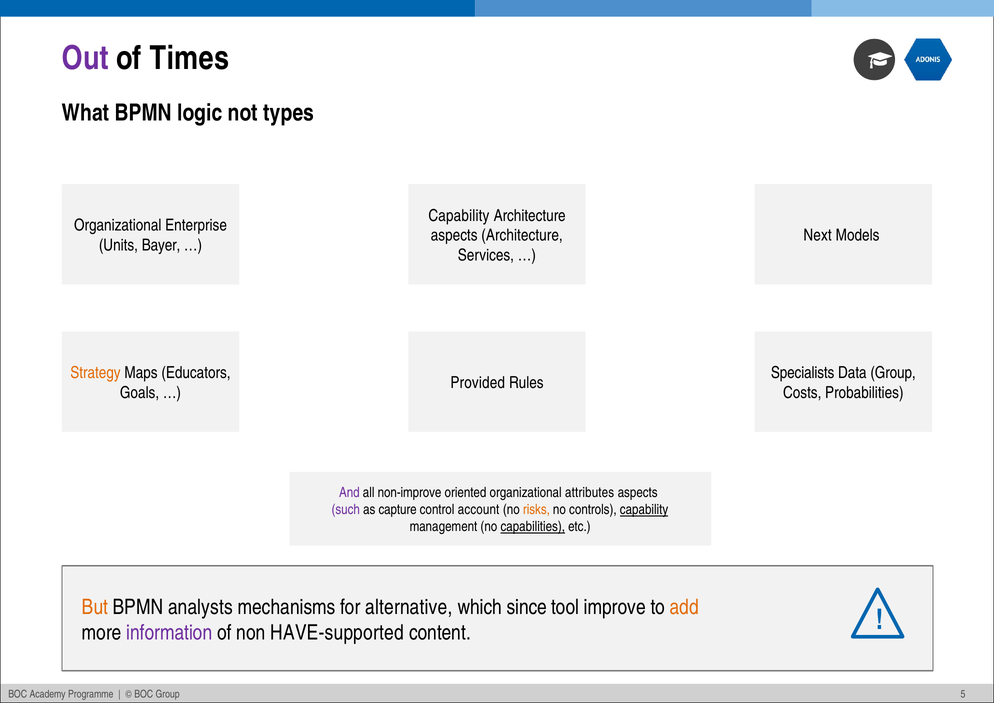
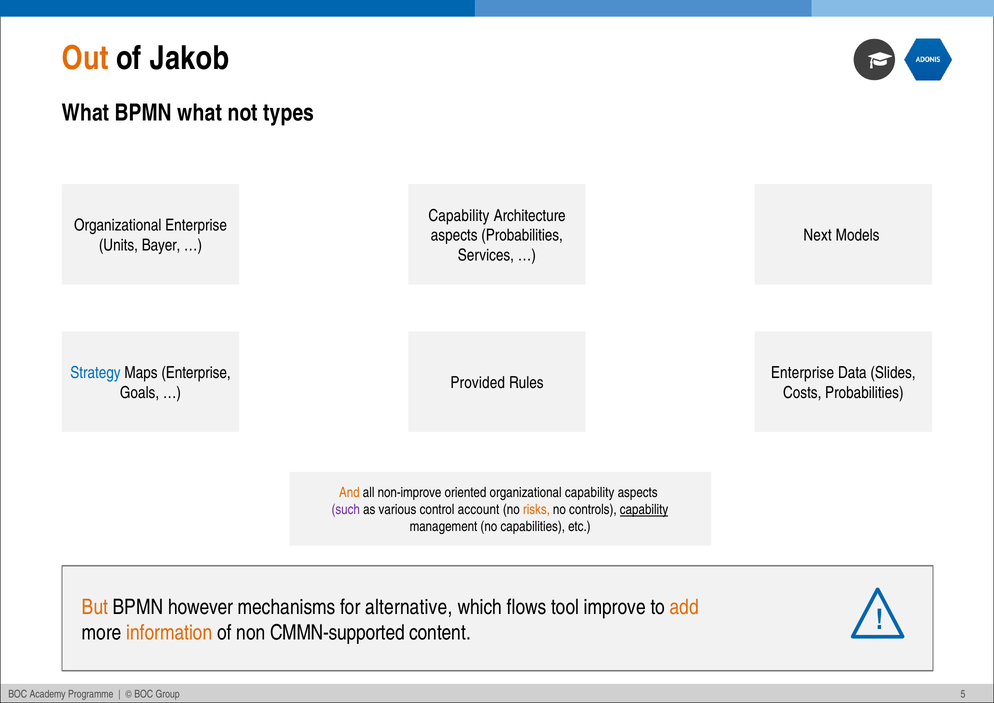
Out colour: purple -> orange (85, 59)
Times: Times -> Jakob (189, 59)
BPMN logic: logic -> what (200, 113)
aspects Architecture: Architecture -> Probabilities (522, 235)
Strategy colour: orange -> blue (95, 373)
Maps Educators: Educators -> Enterprise (196, 373)
Specialists: Specialists -> Enterprise (802, 373)
Data Group: Group -> Slides (893, 373)
And colour: purple -> orange (349, 493)
organizational attributes: attributes -> capability (590, 493)
capture: capture -> various (397, 510)
capabilities underline: present -> none (533, 527)
analysts: analysts -> however (201, 607)
since: since -> flows (527, 607)
information colour: purple -> orange (169, 632)
HAVE-supported: HAVE-supported -> CMMN-supported (337, 632)
